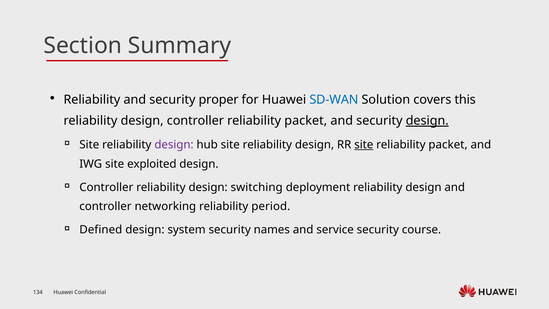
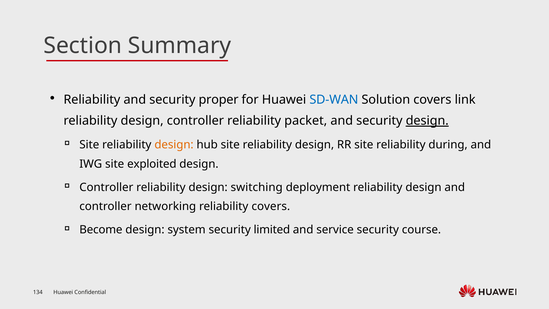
this: this -> link (465, 100)
design colour: purple -> orange (174, 145)
site underline: present -> none (364, 145)
packet: packet -> during (448, 145)
reliability period: period -> covers (271, 206)
Defined: Defined -> Become (101, 230)
names: names -> limited (272, 230)
